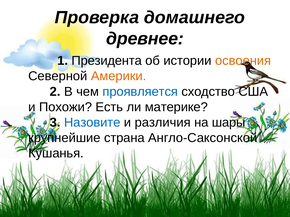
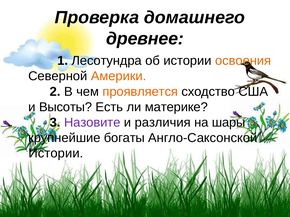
Президента: Президента -> Лесотундра (107, 61)
проявляется colour: blue -> orange (140, 92)
Похожи: Похожи -> Высоты (66, 107)
Назовите colour: blue -> purple (92, 123)
страна: страна -> богаты (124, 138)
Кушанья: Кушанья -> Истории (56, 154)
